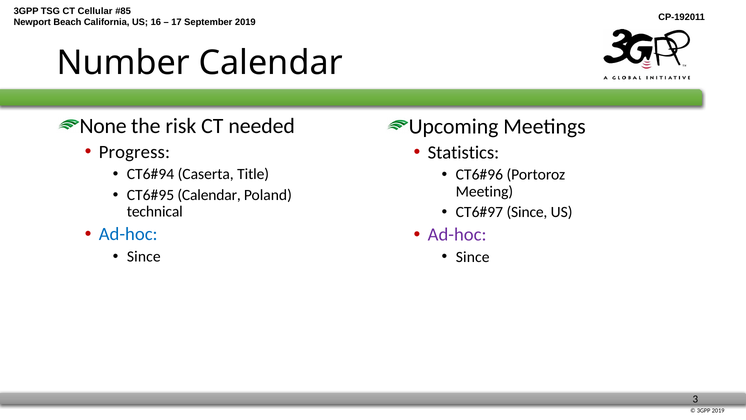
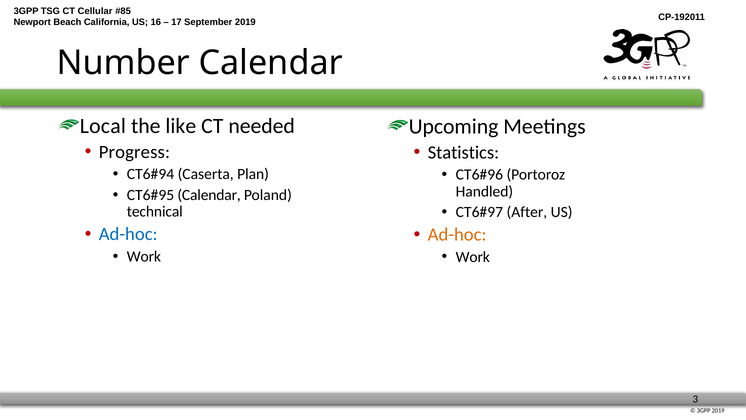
None: None -> Local (103, 126)
risk: risk -> like (181, 126)
Title: Title -> Plan (253, 174)
Meeting: Meeting -> Handled (484, 191)
Since: Since -> After (527, 212)
Ad-hoc colour: purple -> orange (457, 234)
Since: Since -> Work (144, 256)
Since: Since -> Work (473, 257)
